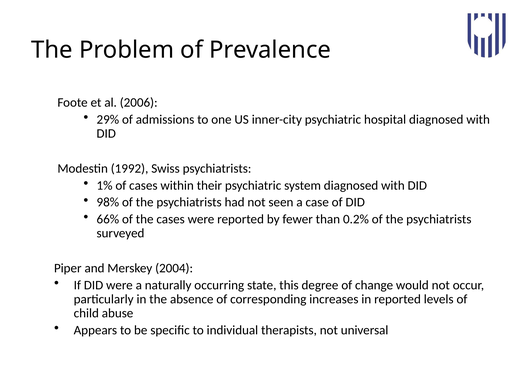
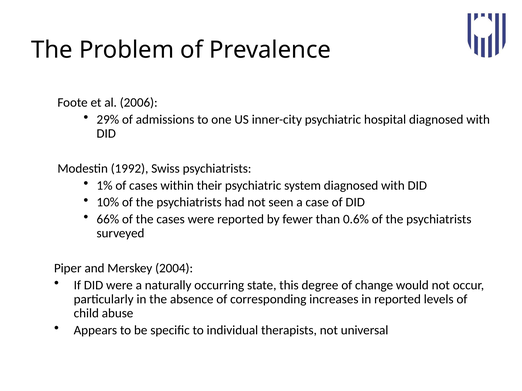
98%: 98% -> 10% (108, 203)
0.2%: 0.2% -> 0.6% (356, 219)
